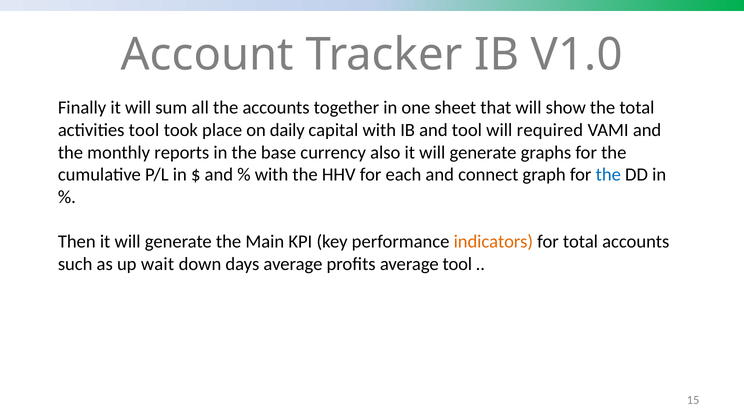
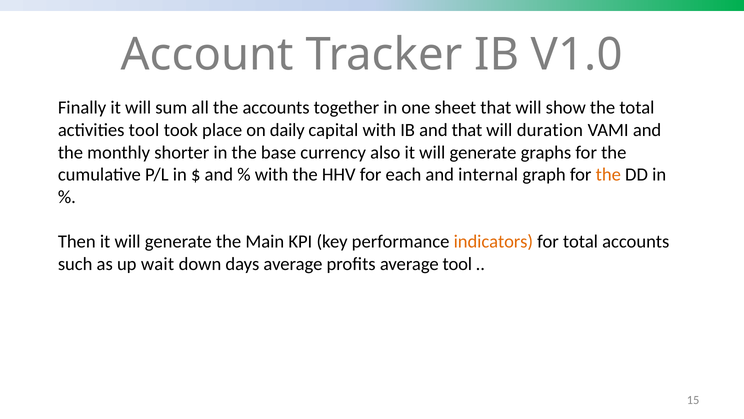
and tool: tool -> that (467, 130)
required: required -> duration (550, 130)
reports: reports -> shorter (182, 152)
connect: connect -> internal (488, 175)
the colour: blue -> orange (608, 175)
